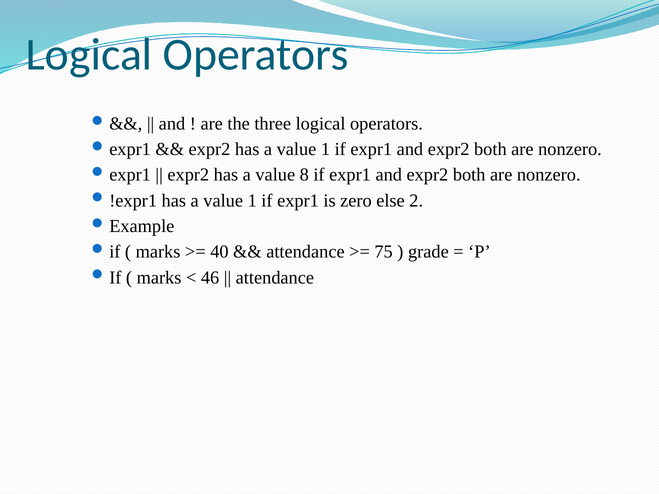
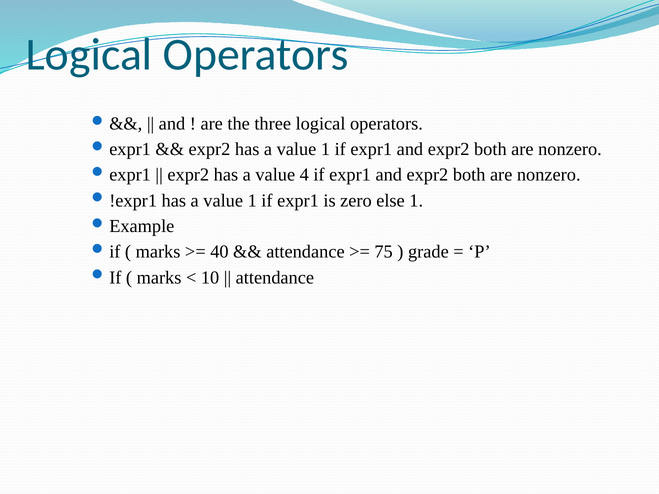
8: 8 -> 4 (304, 175)
else 2: 2 -> 1 (416, 201)
46: 46 -> 10 (210, 278)
